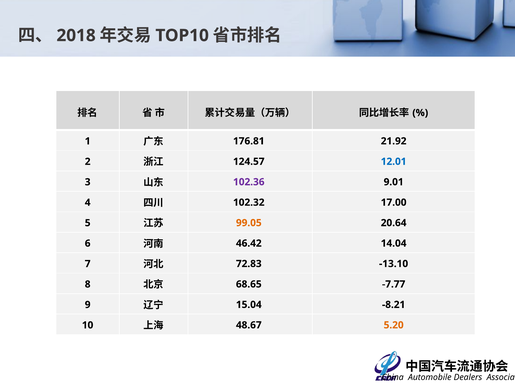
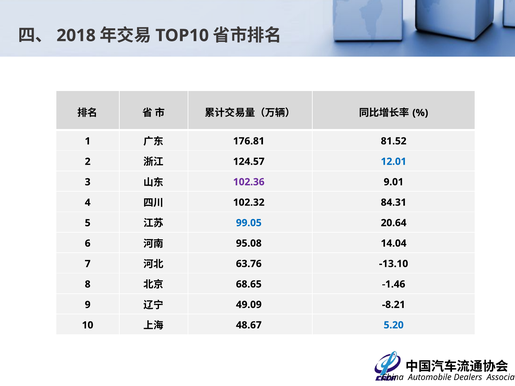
21.92: 21.92 -> 81.52 (394, 141)
17.00: 17.00 -> 84.31 (394, 203)
99.05 colour: orange -> blue (249, 223)
46.42: 46.42 -> 95.08 (249, 243)
72.83: 72.83 -> 63.76 (249, 264)
-7.77: -7.77 -> -1.46 (394, 284)
15.04: 15.04 -> 49.09 (249, 305)
5.20 colour: orange -> blue (394, 325)
